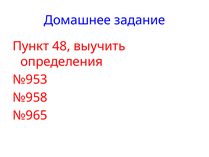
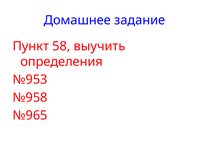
48: 48 -> 58 (61, 46)
